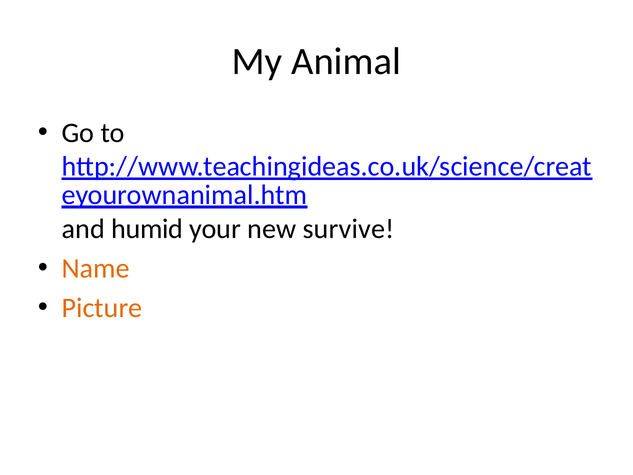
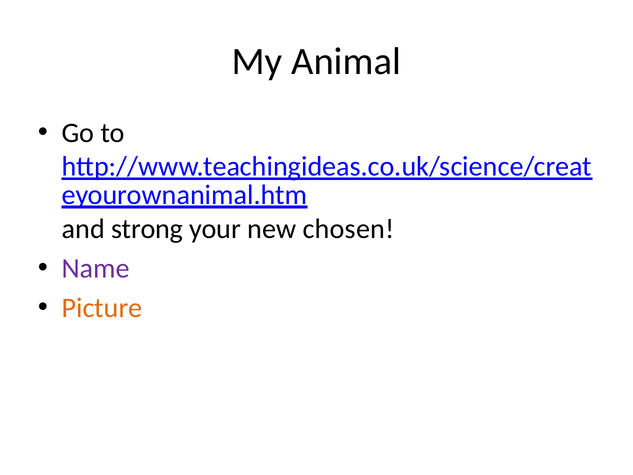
humid: humid -> strong (147, 229)
survive: survive -> chosen (349, 229)
Name colour: orange -> purple (96, 268)
